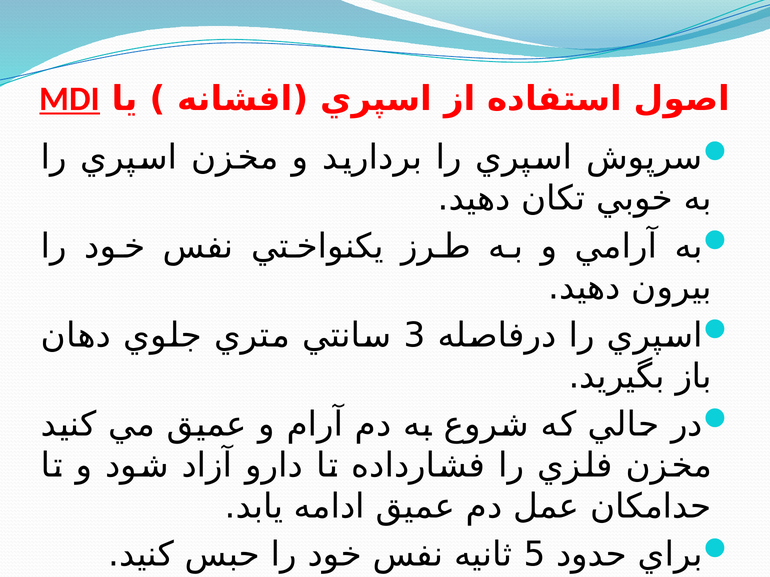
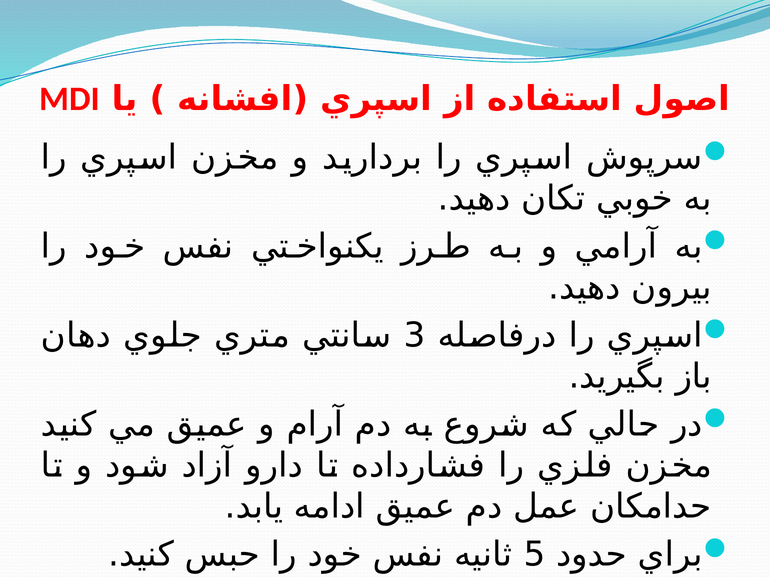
MDI underline: present -> none (70, 99)
